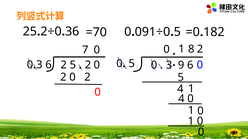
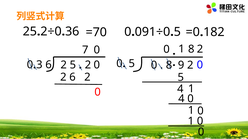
3: 3 -> 8 (169, 65)
9 6: 6 -> 2 (190, 65)
0: 0 -> 6 (72, 77)
